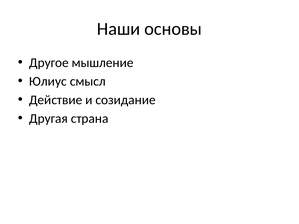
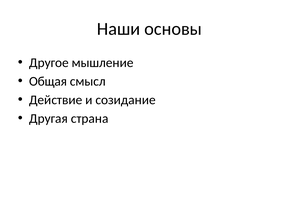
Юлиус: Юлиус -> Общая (48, 81)
